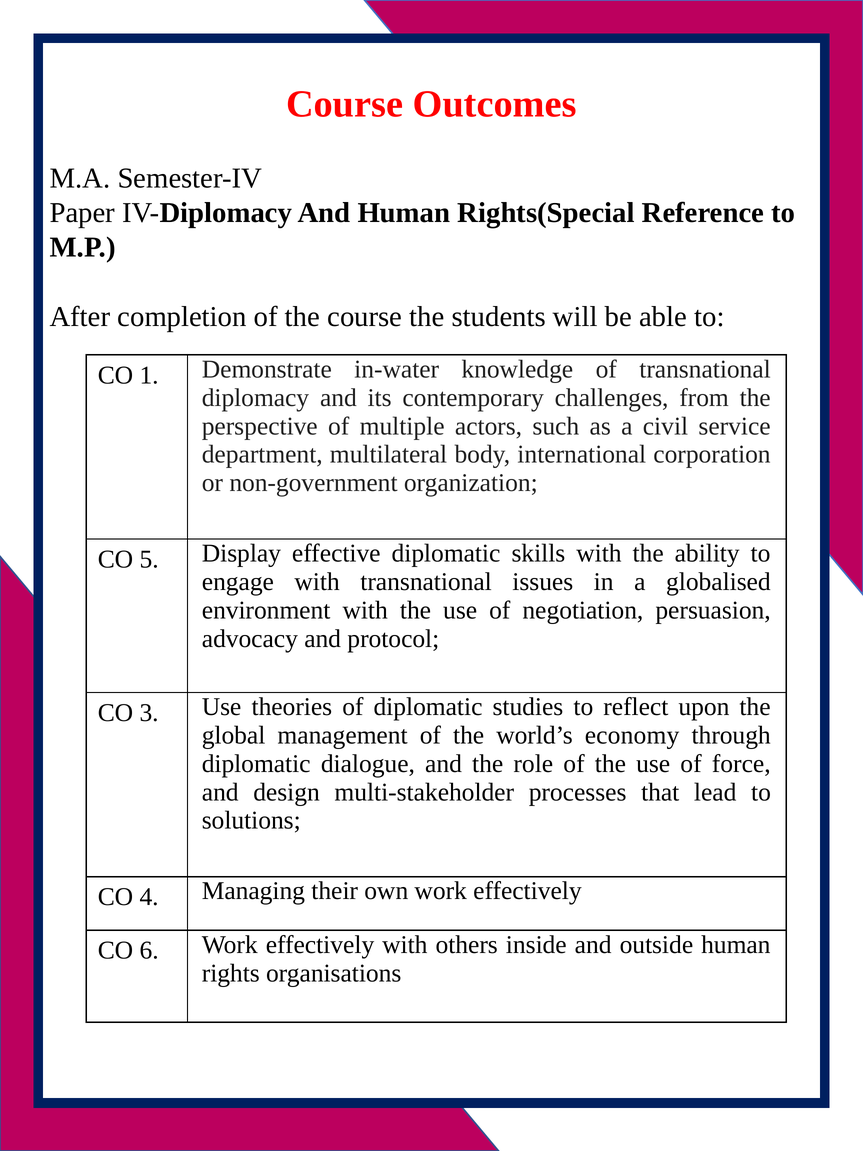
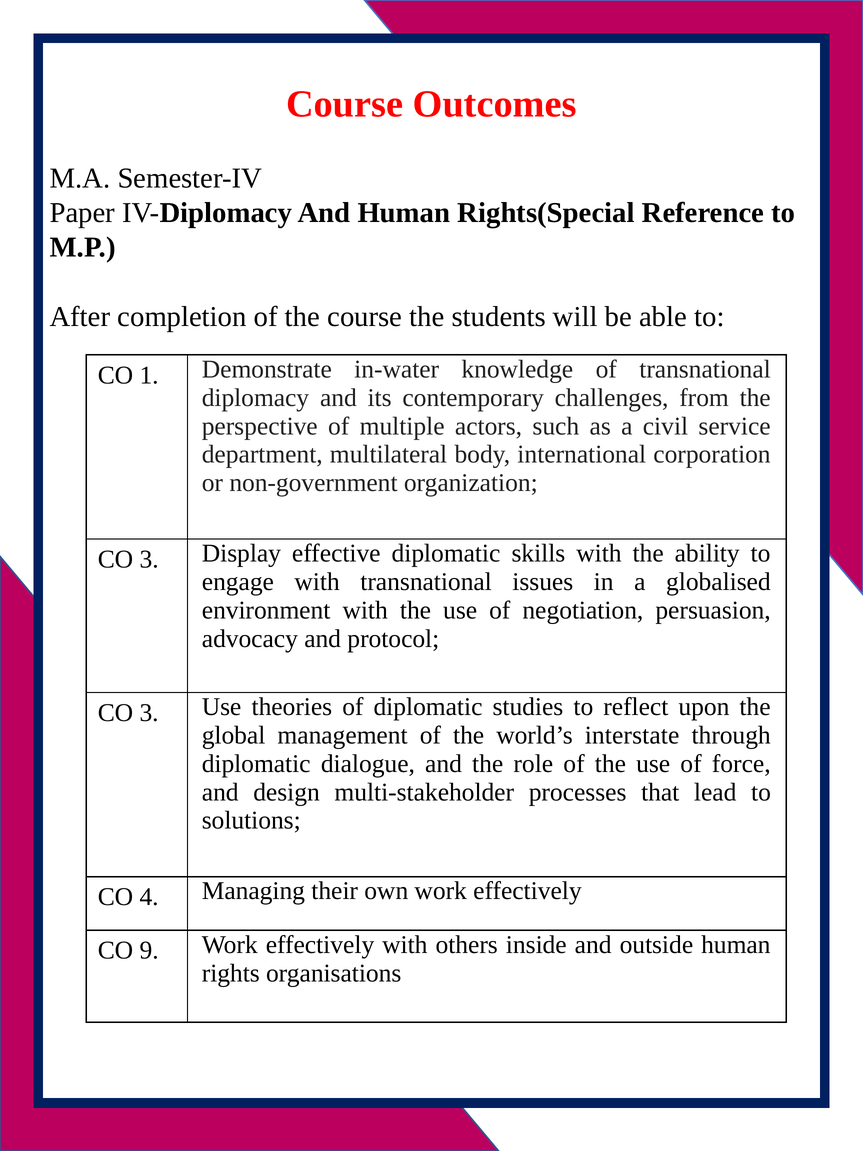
5: 5 -> 3 (149, 559)
economy: economy -> interstate (632, 735)
6: 6 -> 9 (149, 950)
